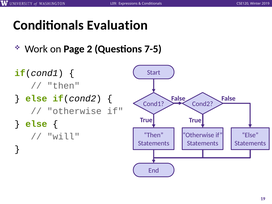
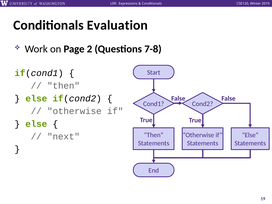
7-5: 7-5 -> 7-8 (153, 49)
will: will -> next (63, 136)
